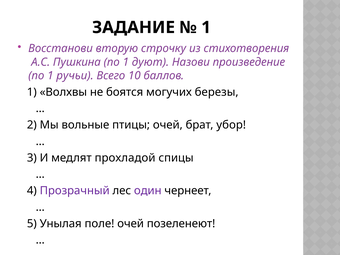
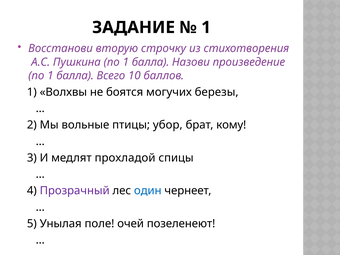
Пушкина по 1 дуют: дуют -> балла (151, 62)
ручьи: ручьи -> балла (75, 76)
птицы очей: очей -> убор (168, 125)
убор: убор -> кому (231, 125)
один colour: purple -> blue (148, 191)
